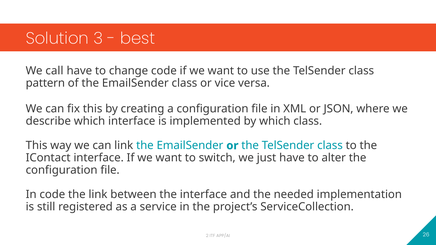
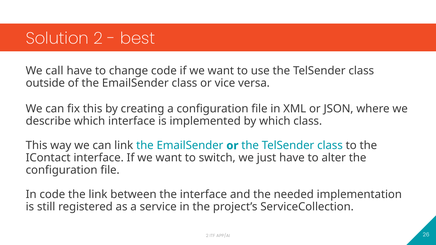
Solution 3: 3 -> 2 (98, 39)
pattern: pattern -> outside (45, 83)
